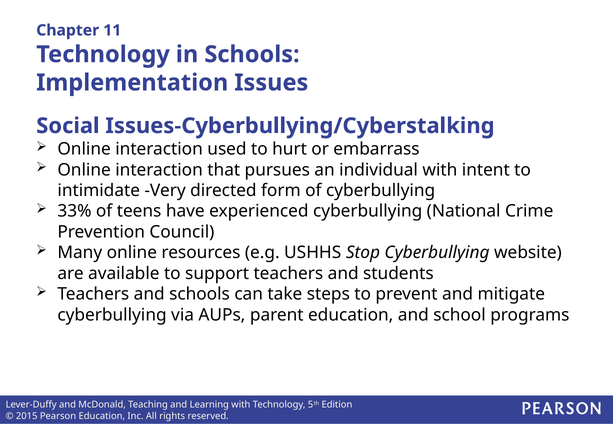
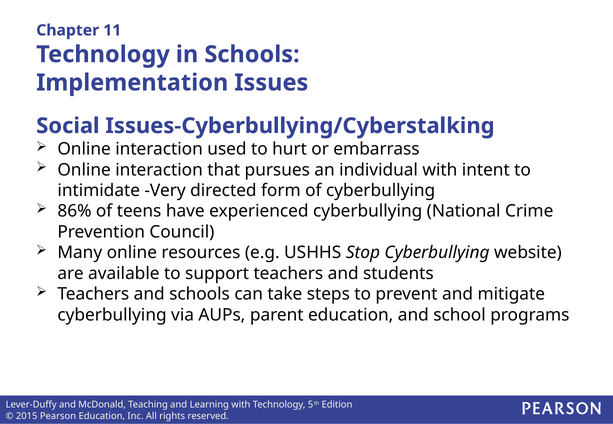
33%: 33% -> 86% (74, 211)
